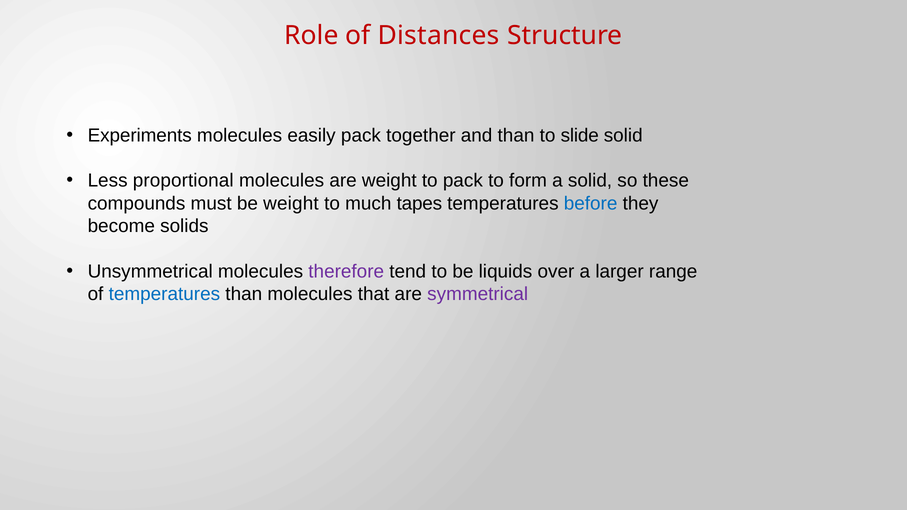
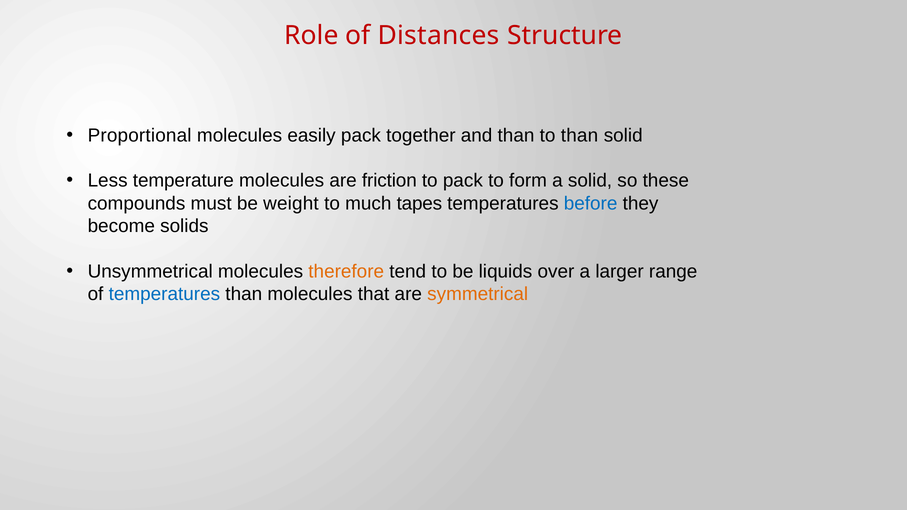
Experiments: Experiments -> Proportional (140, 135)
to slide: slide -> than (580, 135)
proportional: proportional -> temperature (183, 181)
are weight: weight -> friction (389, 181)
therefore colour: purple -> orange (346, 272)
symmetrical colour: purple -> orange (478, 294)
